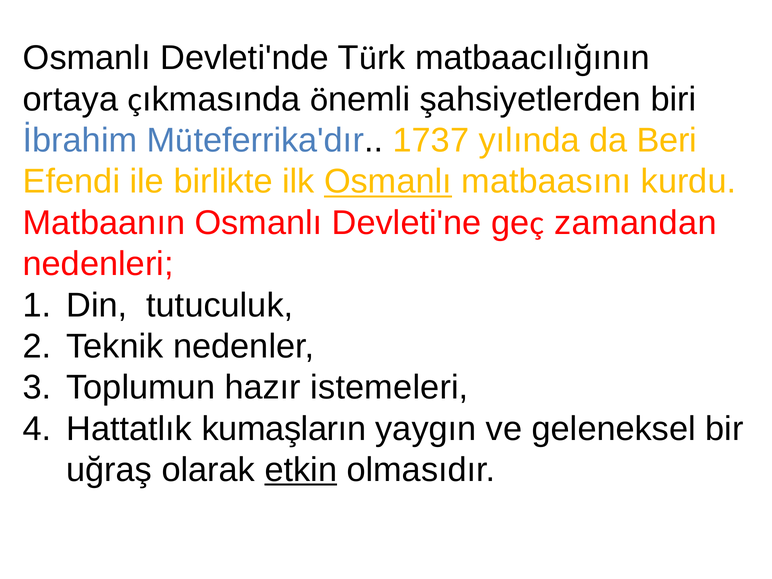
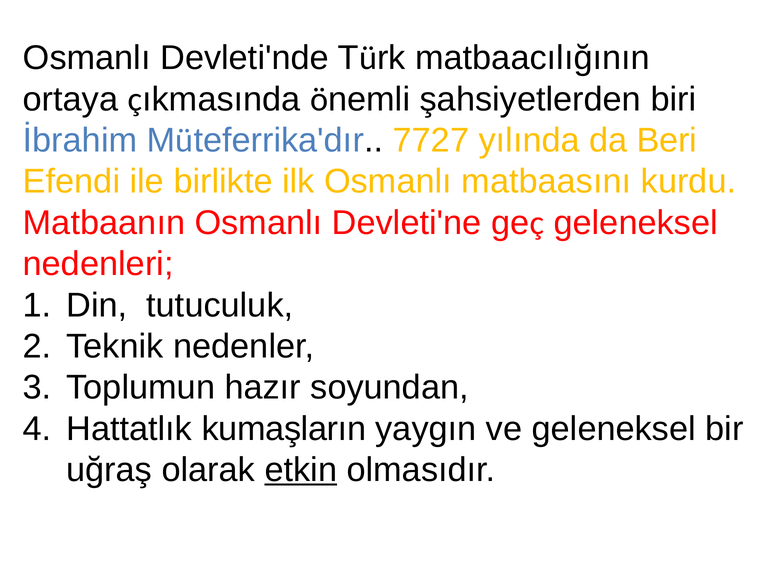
1737: 1737 -> 7727 (431, 140)
Osmanlı underline: present -> none (388, 182)
geç zamandan: zamandan -> geleneksel (636, 223)
istemeleri: istemeleri -> soyundan (390, 388)
